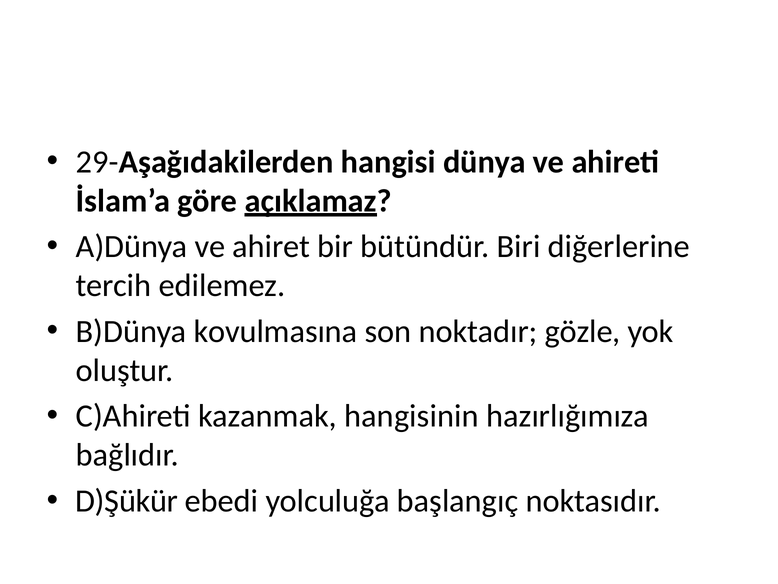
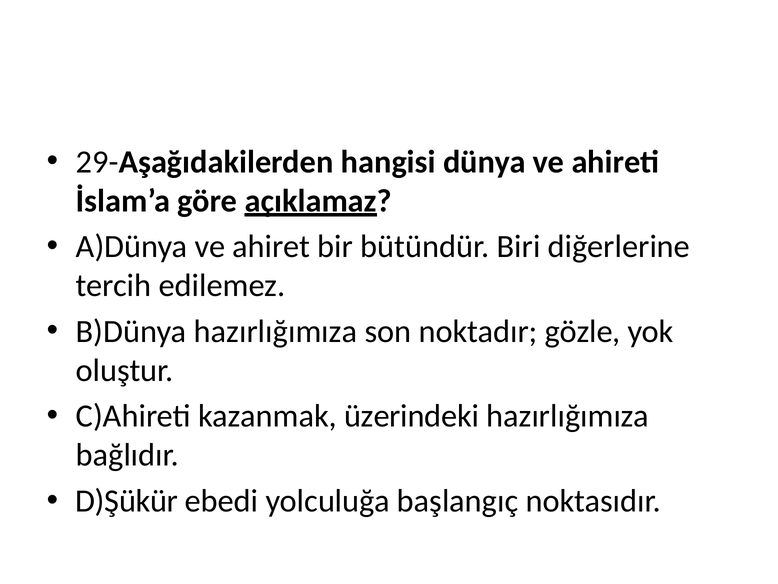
B)Dünya kovulmasına: kovulmasına -> hazırlığımıza (275, 331)
hangisinin: hangisinin -> üzerindeki (412, 416)
